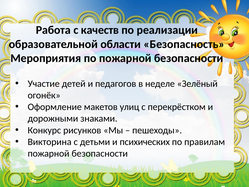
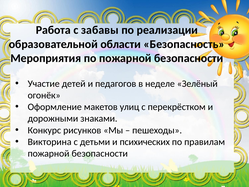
качеств: качеств -> забавы (100, 30)
